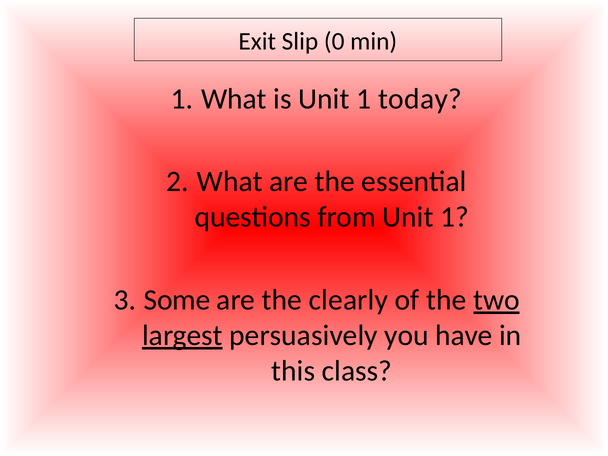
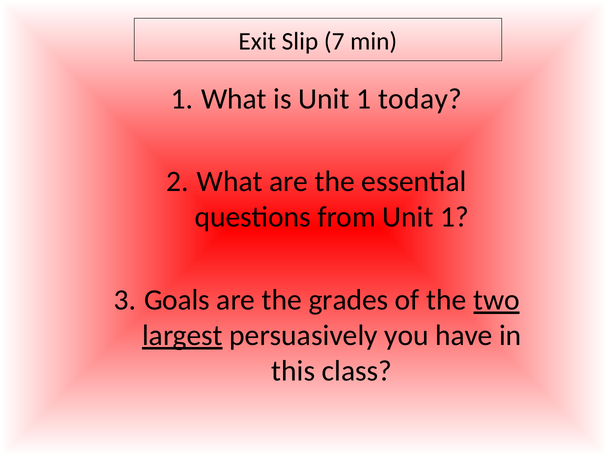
0: 0 -> 7 (334, 41)
Some: Some -> Goals (177, 300)
clearly: clearly -> grades (348, 300)
